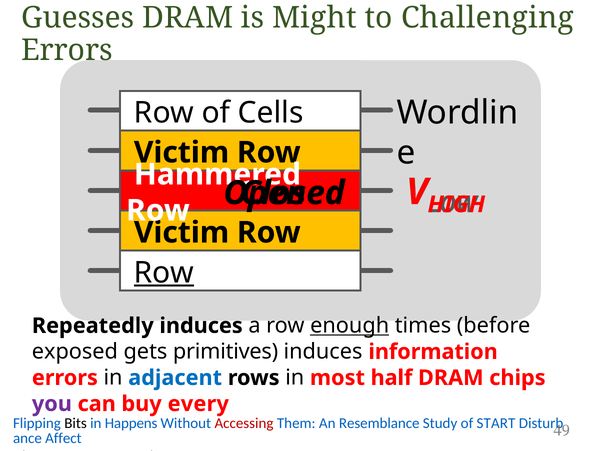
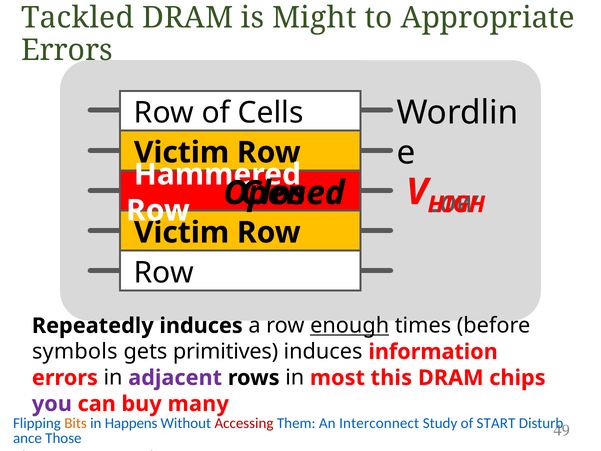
Guesses: Guesses -> Tackled (78, 18)
Challenging: Challenging -> Appropriate (488, 18)
Row underline: present -> none (164, 273)
exposed: exposed -> symbols (75, 352)
adjacent colour: blue -> purple (175, 378)
half: half -> this (391, 378)
every: every -> many (198, 404)
Bits colour: black -> orange (76, 423)
Resemblance: Resemblance -> Interconnect (379, 423)
Affect: Affect -> Those (63, 438)
